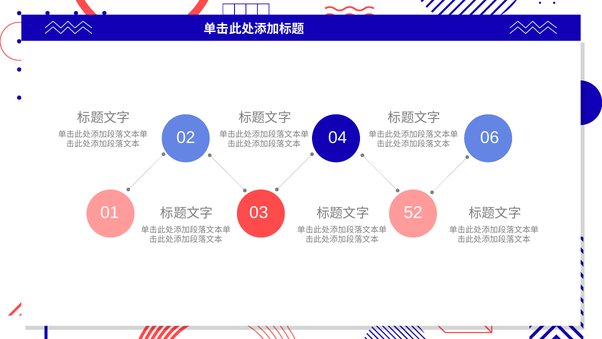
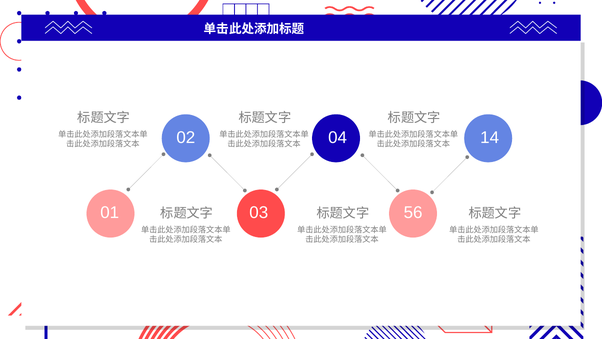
06: 06 -> 14 (490, 138)
52: 52 -> 56 (413, 212)
